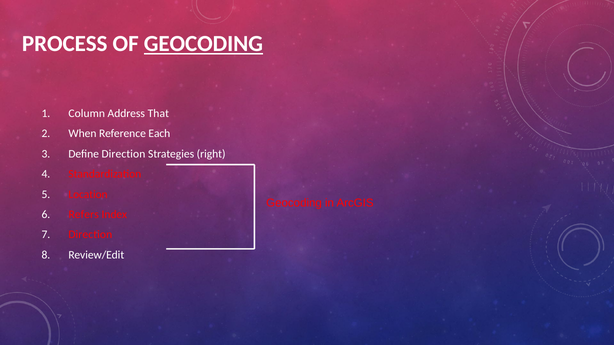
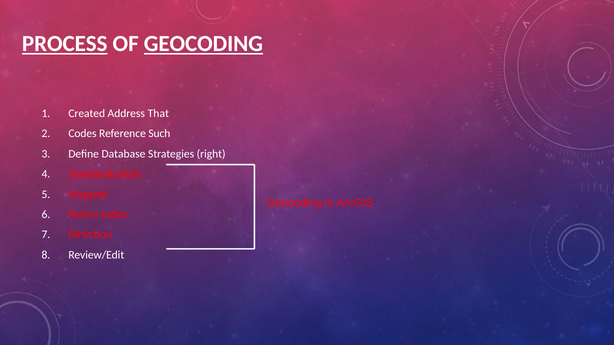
PROCESS underline: none -> present (65, 44)
Column: Column -> Created (87, 114)
When: When -> Codes (82, 134)
Each: Each -> Such (159, 134)
Define Direction: Direction -> Database (123, 154)
Location: Location -> Mapped (88, 194)
